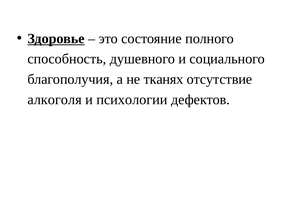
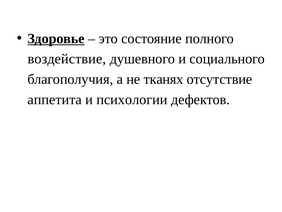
способность: способность -> воздействие (67, 59)
алкоголя: алкоголя -> аппетита (55, 99)
